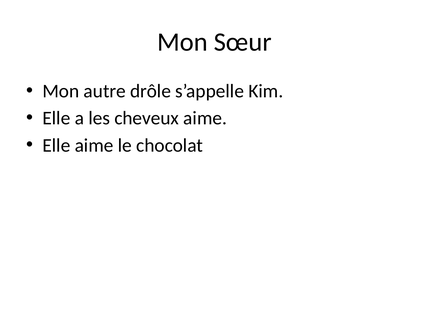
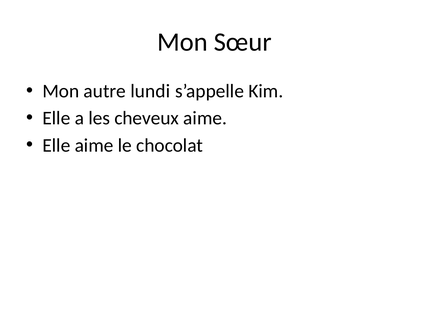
drôle: drôle -> lundi (150, 91)
